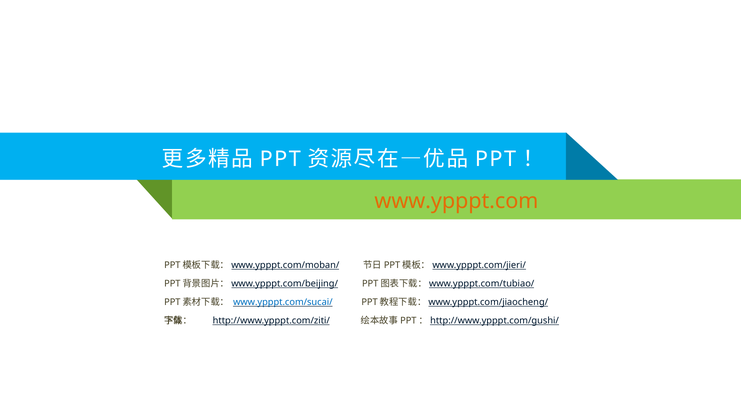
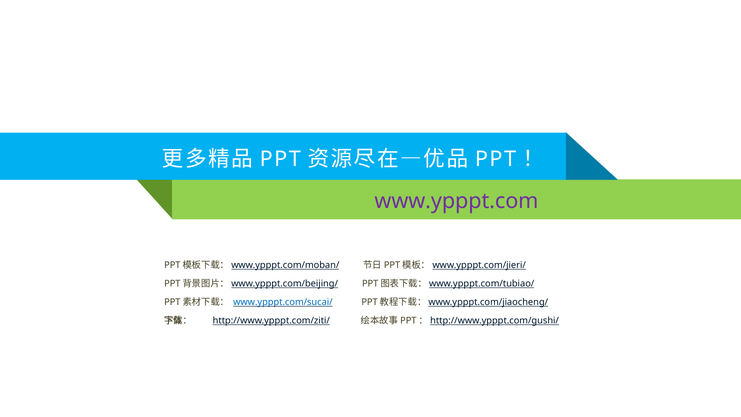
www.ypppt.com colour: orange -> purple (456, 201)
